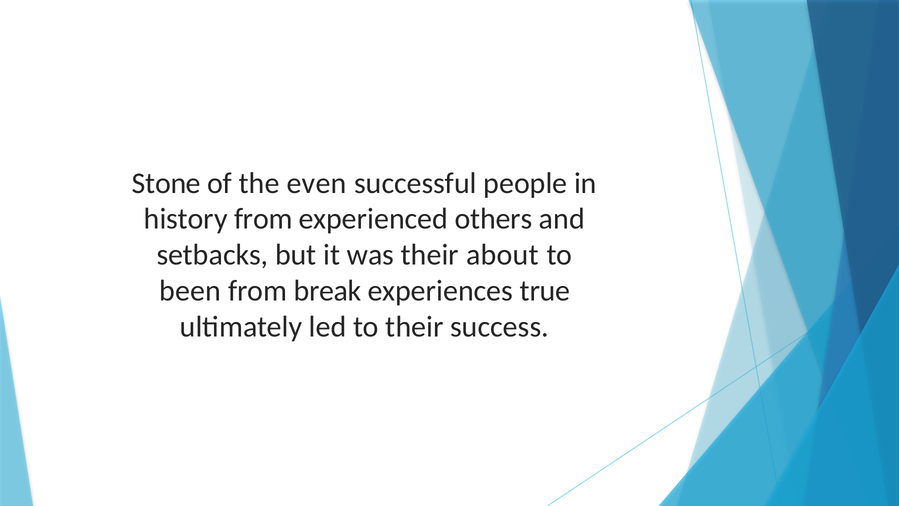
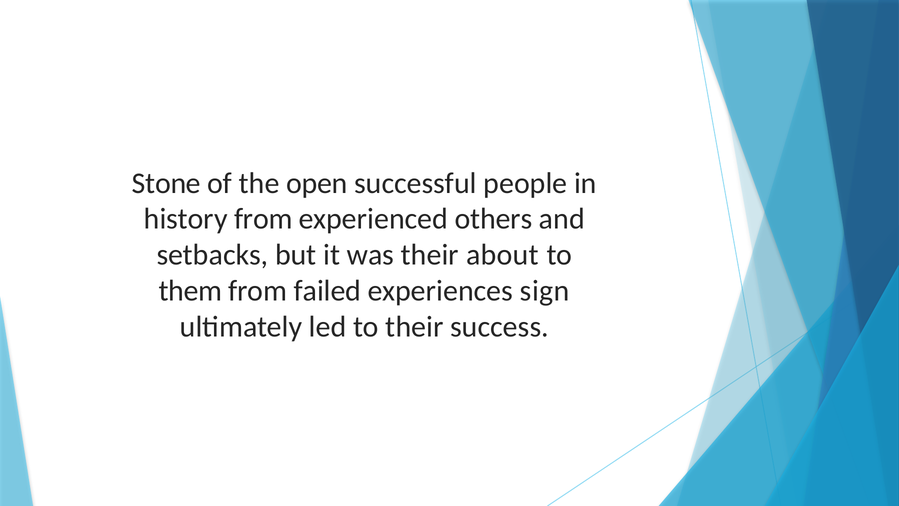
even: even -> open (317, 183)
been: been -> them (190, 291)
break: break -> failed (328, 291)
true: true -> sign (545, 291)
